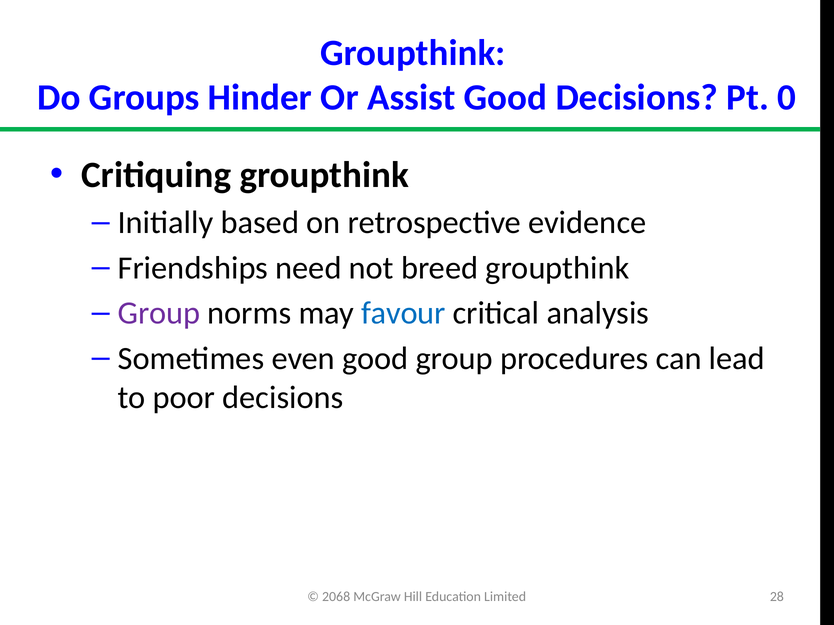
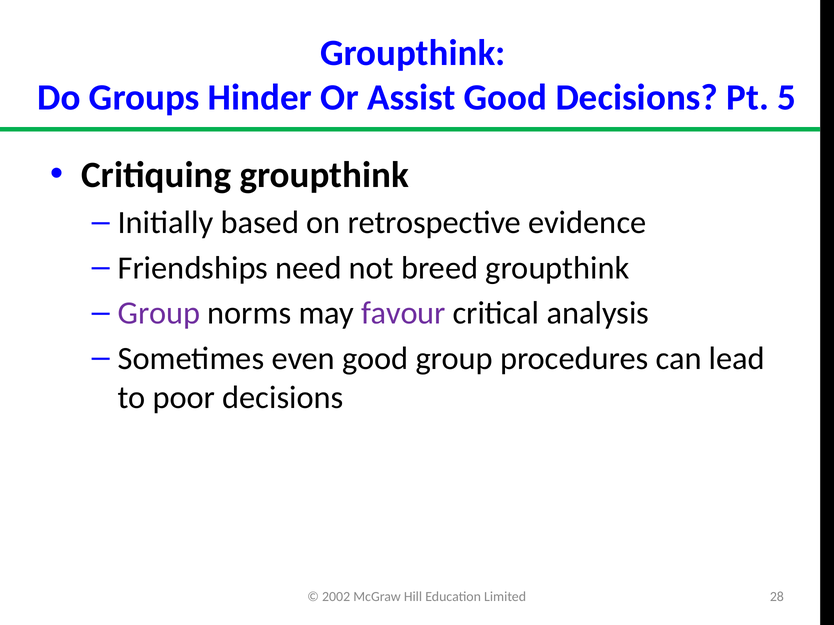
0: 0 -> 5 (787, 98)
favour colour: blue -> purple (403, 314)
2068: 2068 -> 2002 (336, 597)
